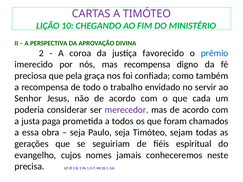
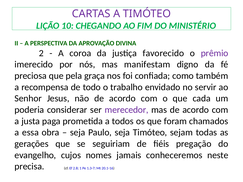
prêmio colour: blue -> purple (215, 53)
mas recompensa: recompensa -> manifestam (147, 65)
espiritual: espiritual -> pregação (194, 144)
